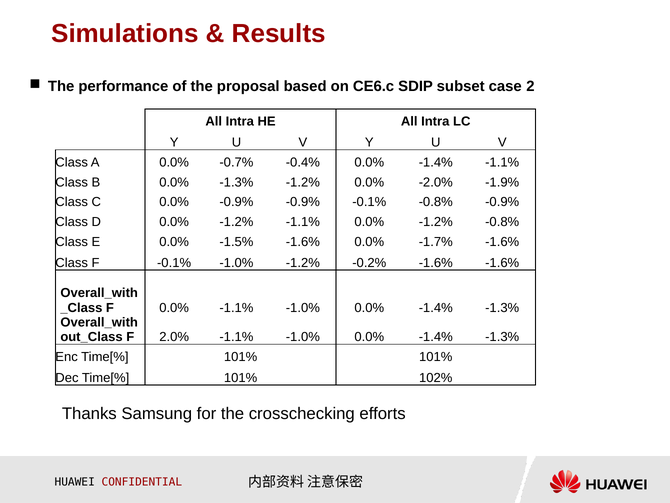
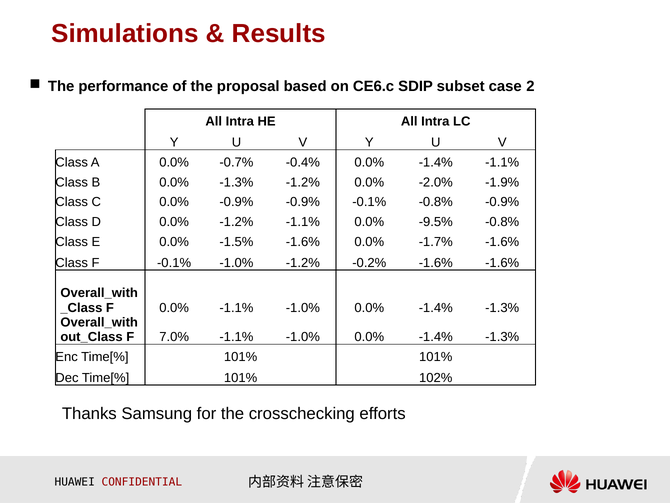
-1.1% 0.0% -1.2%: -1.2% -> -9.5% (436, 222)
2.0%: 2.0% -> 7.0% (174, 337)
